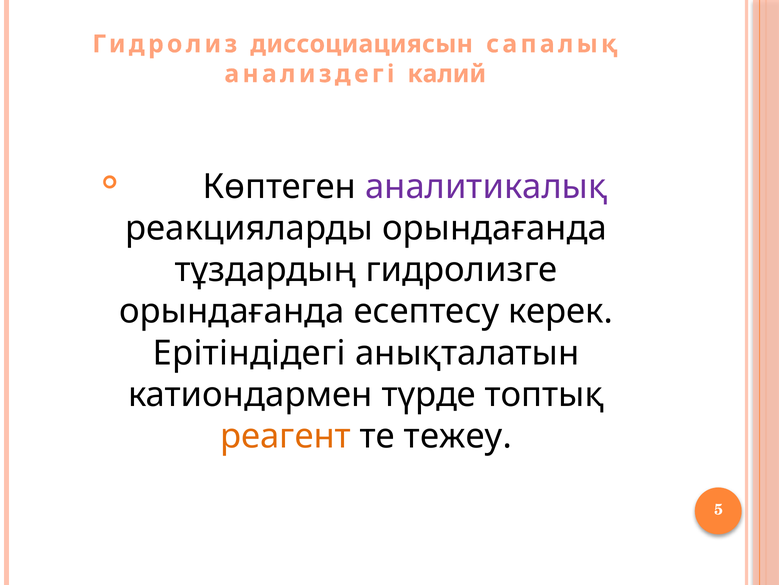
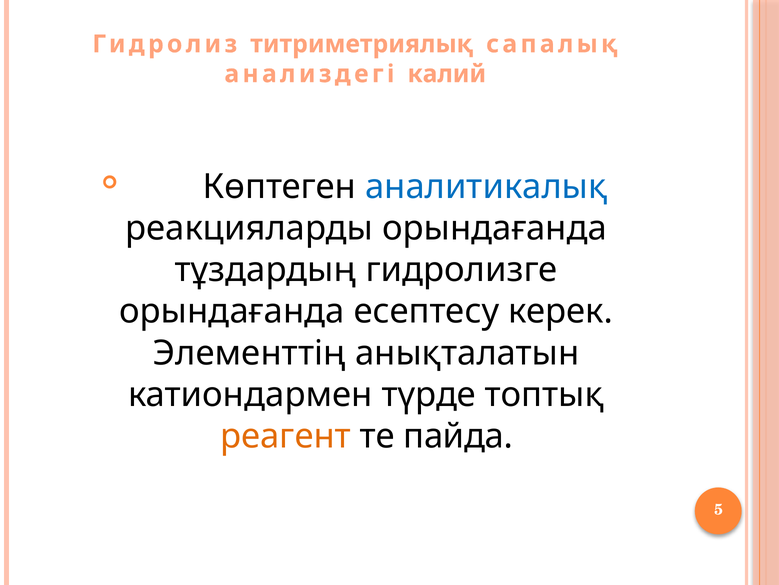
диссоциациясын: диссоциациясын -> титриметриялық (362, 44)
аналитикалық colour: purple -> blue (486, 186)
Ерітіндідегі: Ерітіндідегі -> Элементтiң (249, 353)
тежеу: тежеу -> пайда (458, 436)
